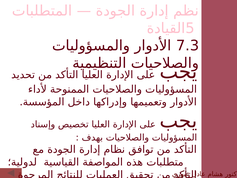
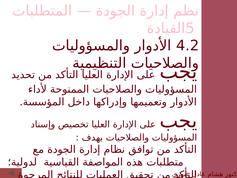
7.3: 7.3 -> 4.2 (188, 46)
